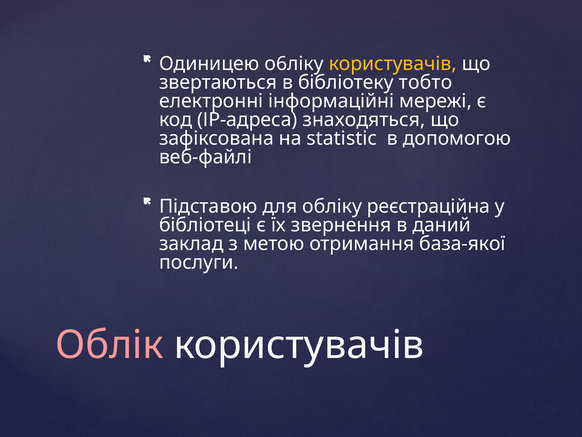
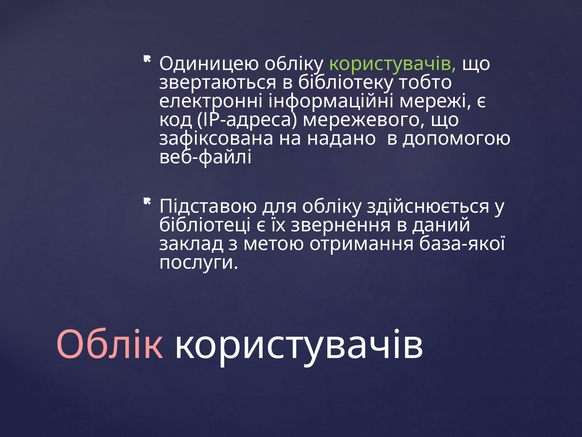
користувачів colour: yellow -> light green (393, 64)
знаходяться: знаходяться -> мережевого (364, 120)
statistic: statistic -> надано (342, 138)
реєстраційна: реєстраційна -> здійснюється (428, 206)
